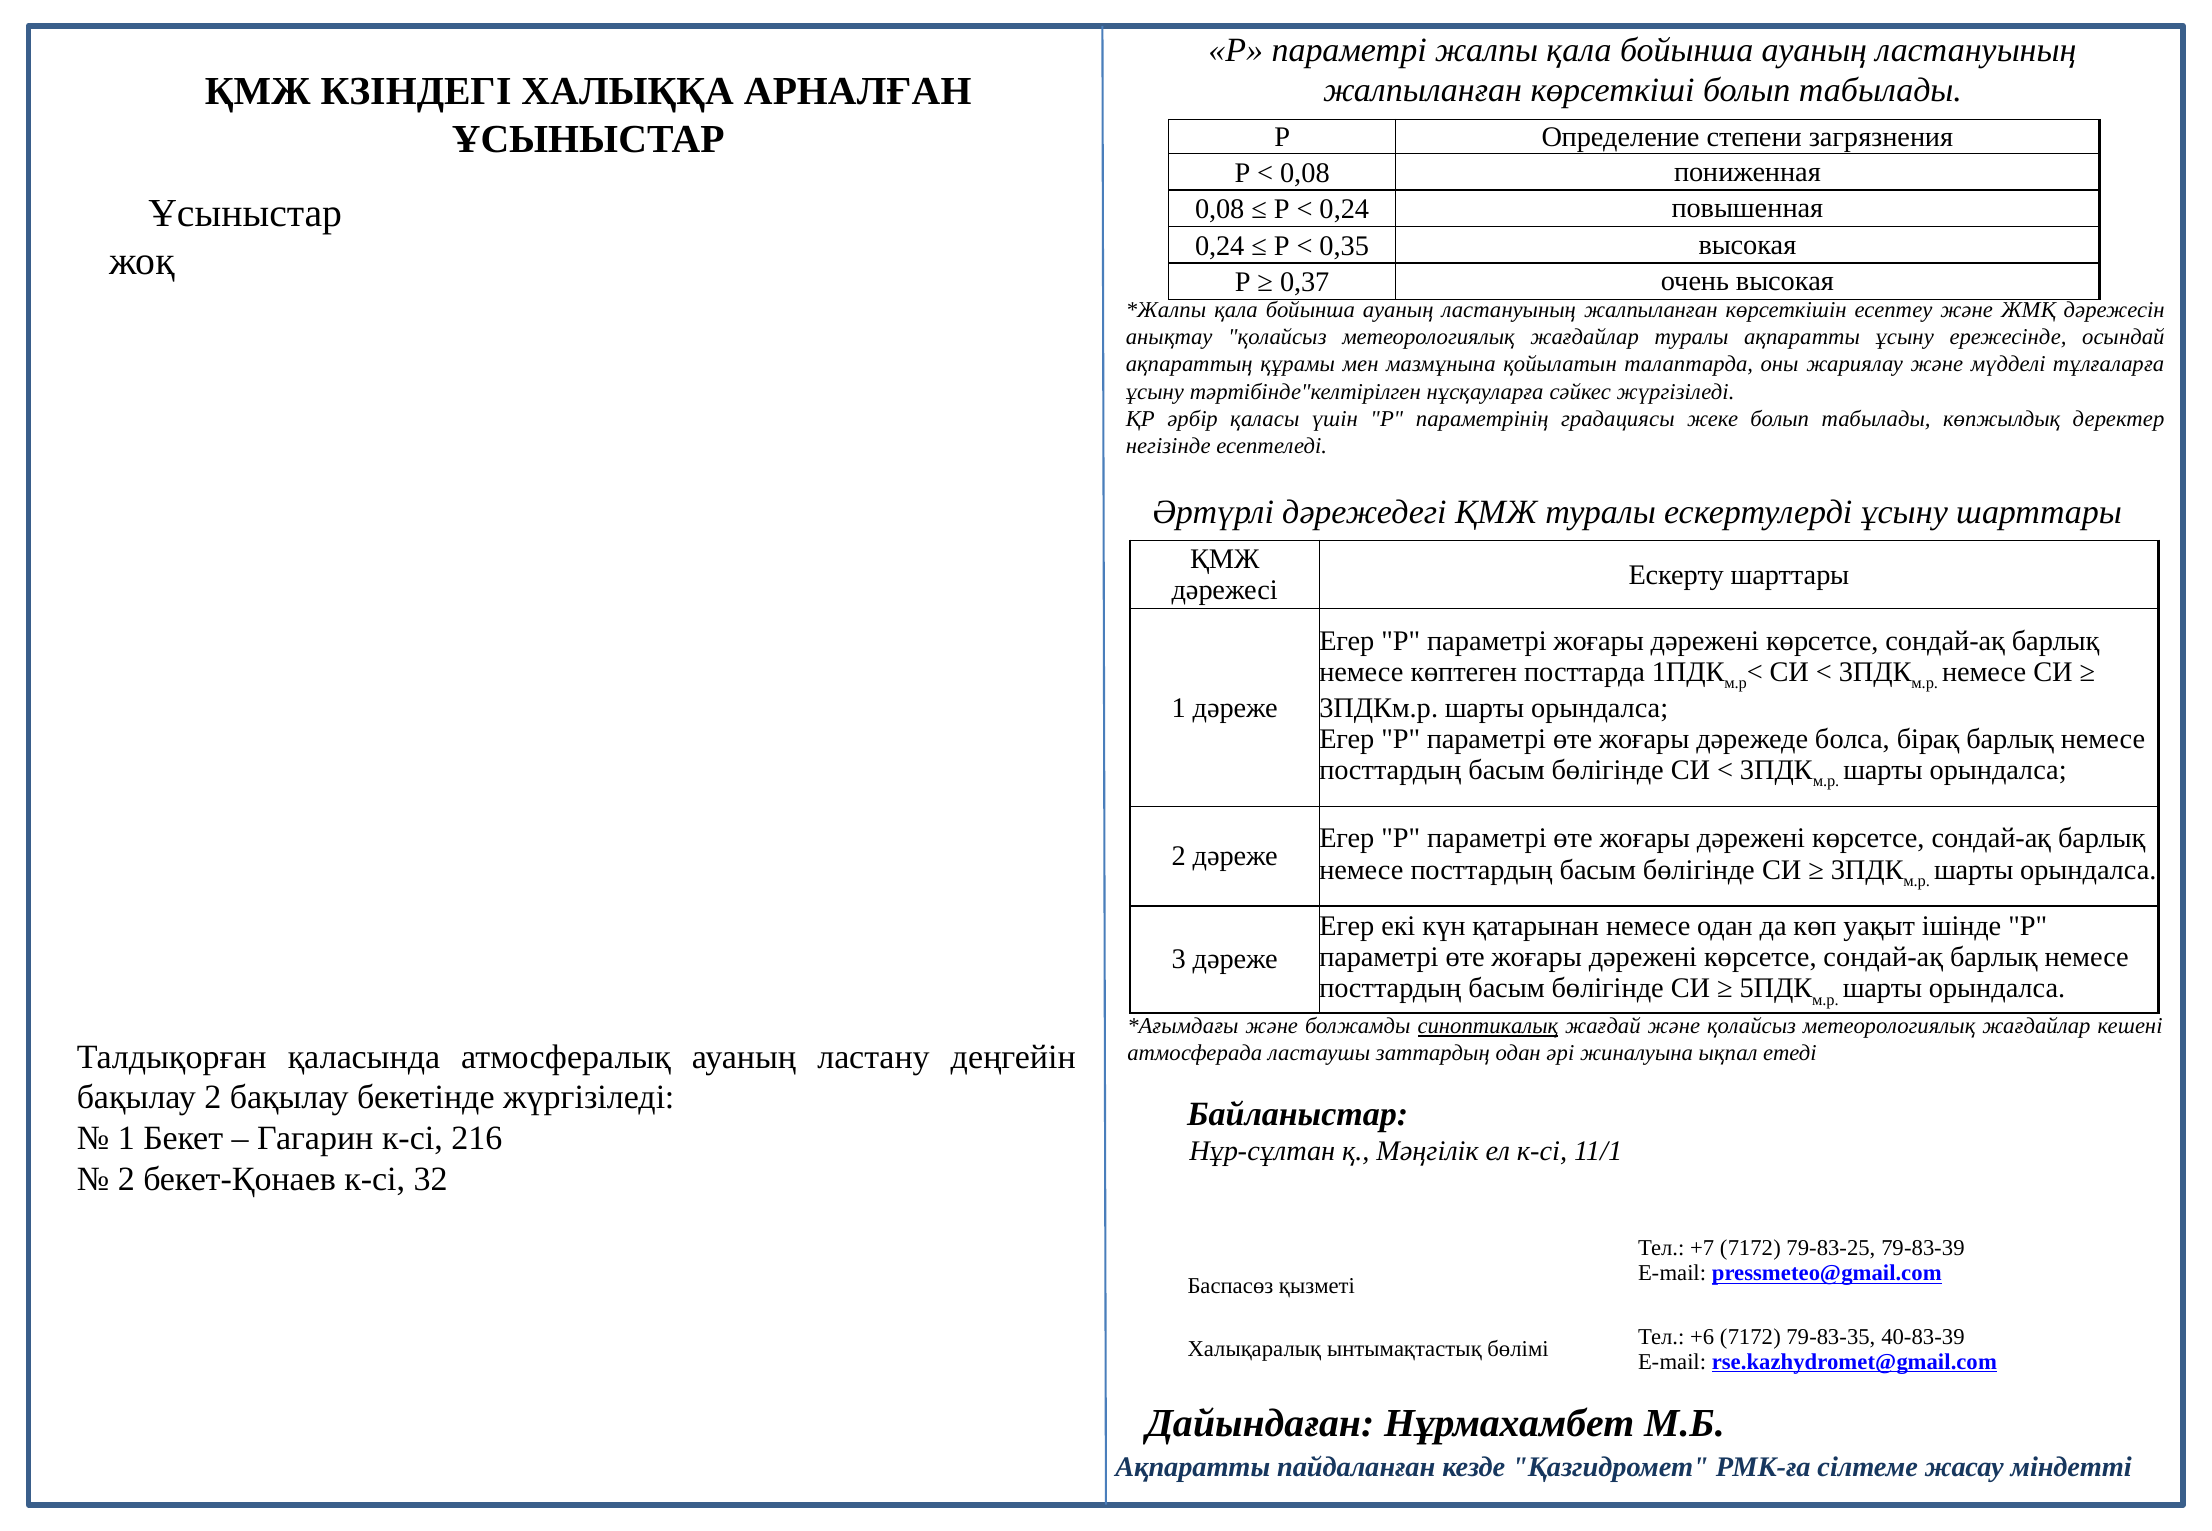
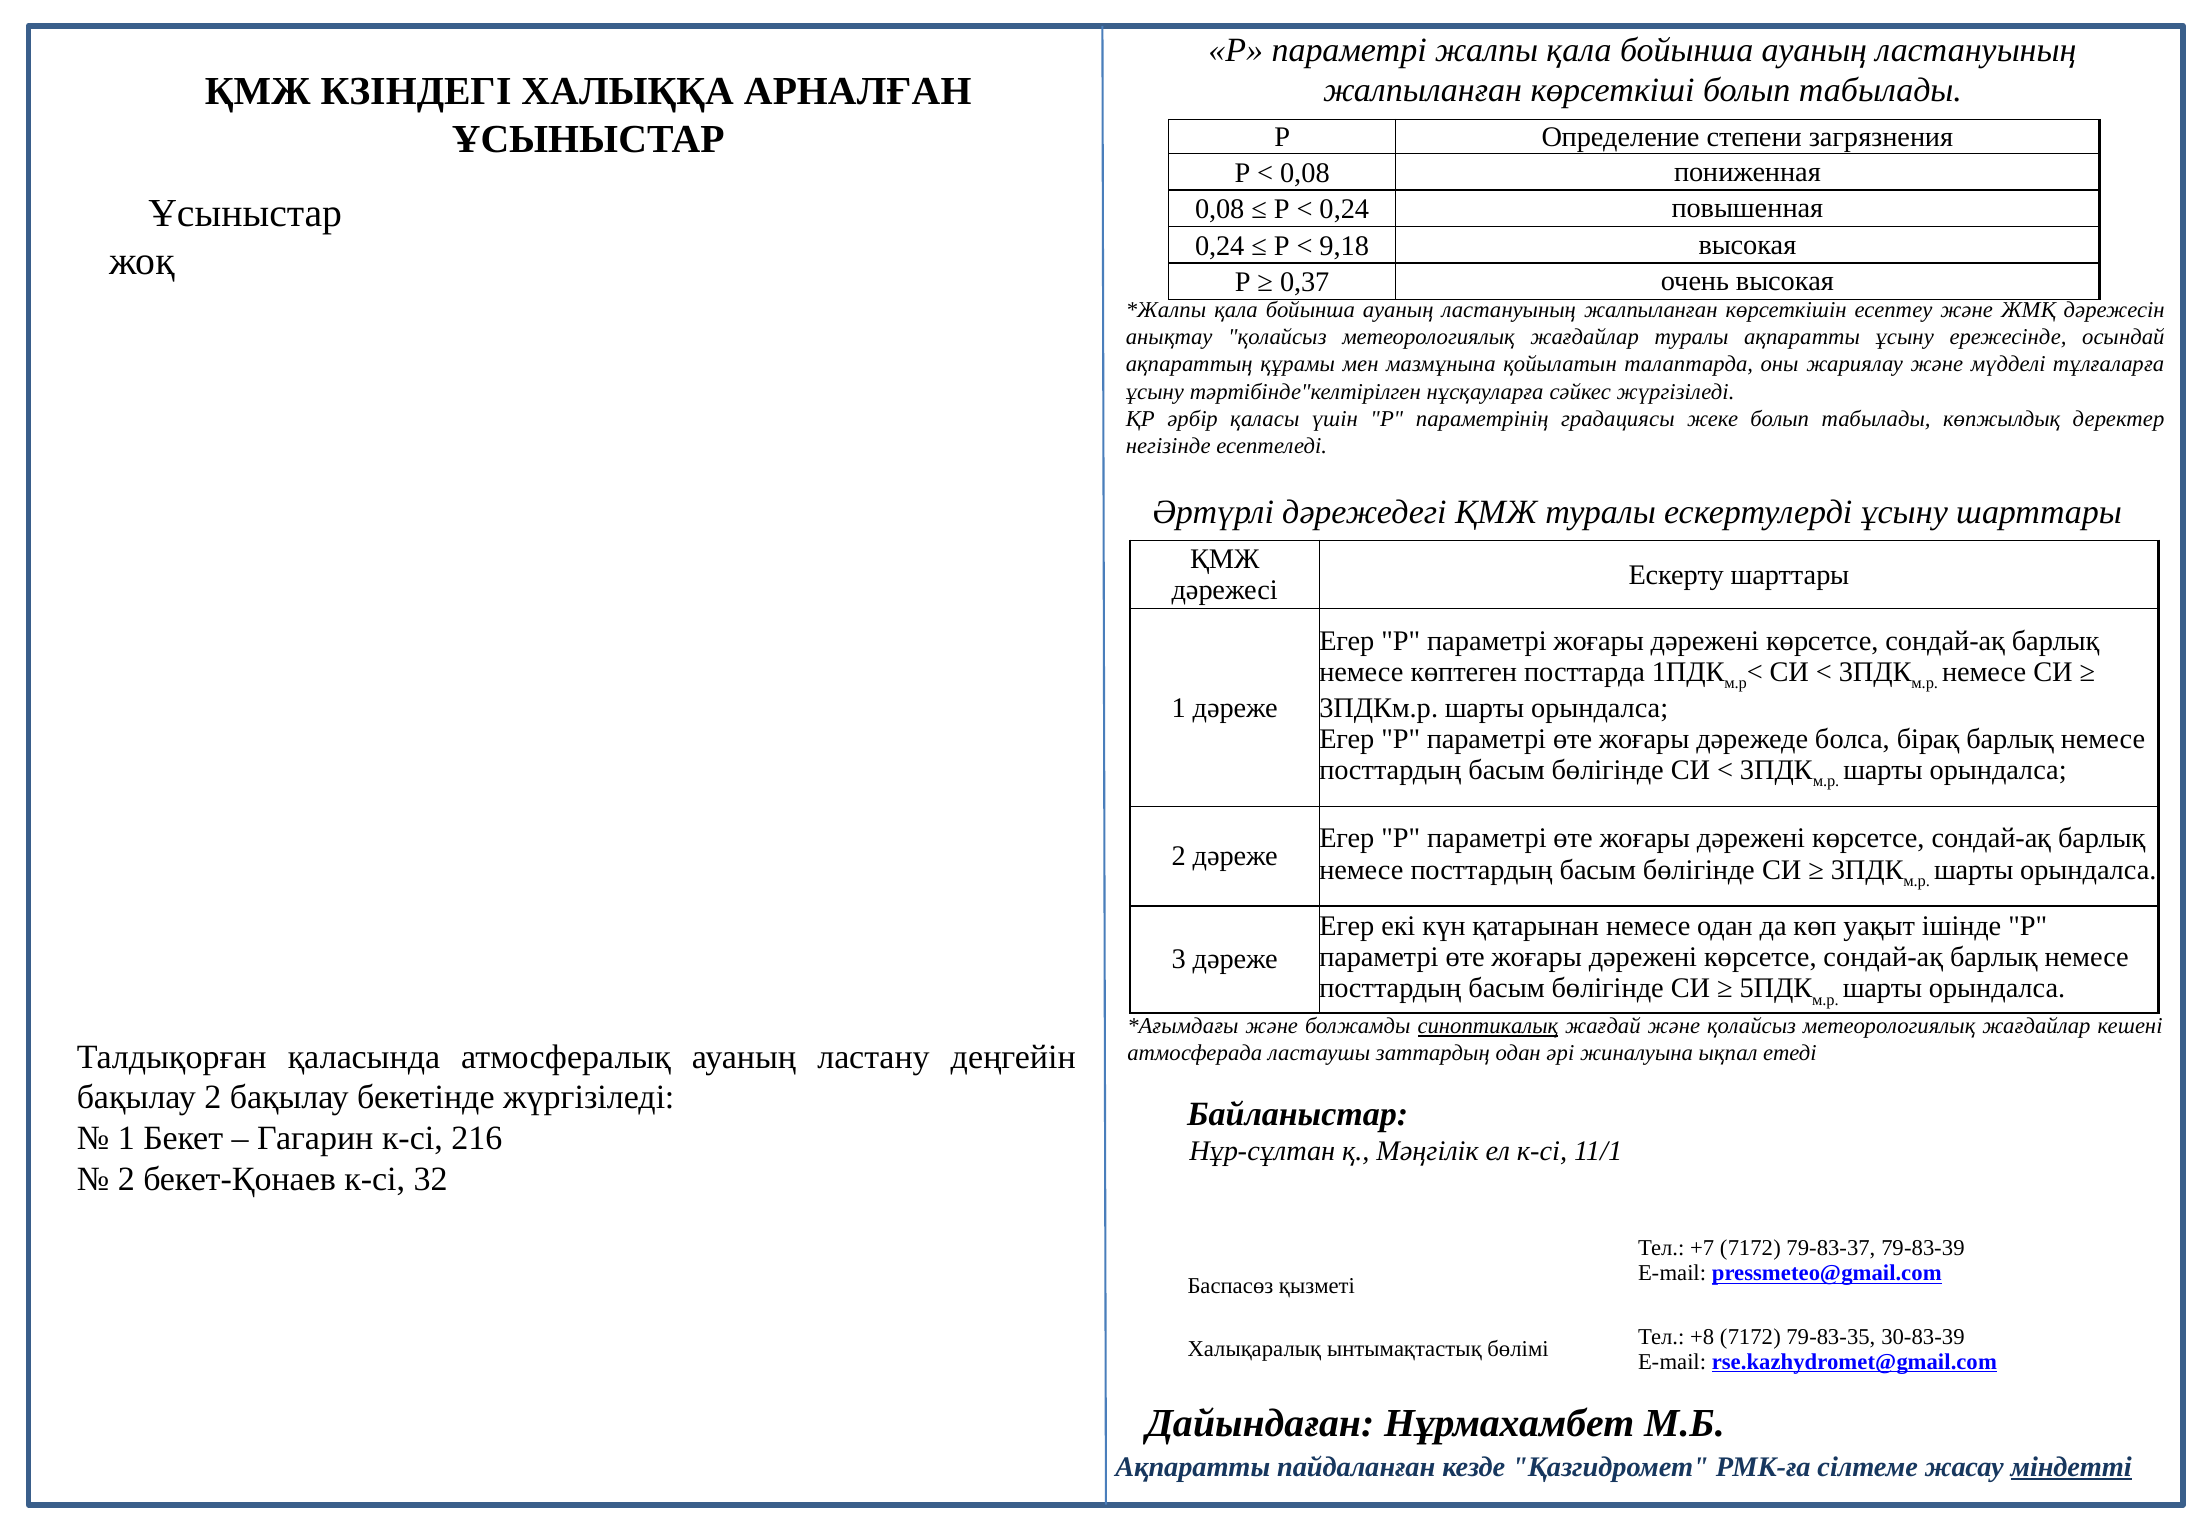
0,35: 0,35 -> 9,18 (1344, 246)
79-83-25: 79-83-25 -> 79-83-37 (1831, 1248)
+6: +6 -> +8 (1702, 1337)
40-83-39: 40-83-39 -> 30-83-39 (1923, 1337)
міндетті underline: none -> present (2071, 1467)
